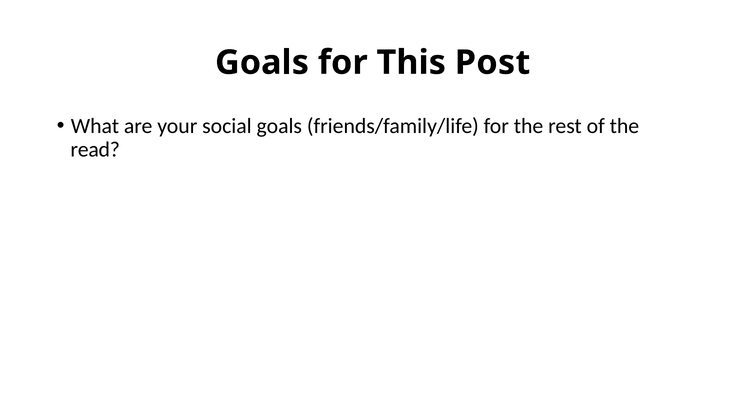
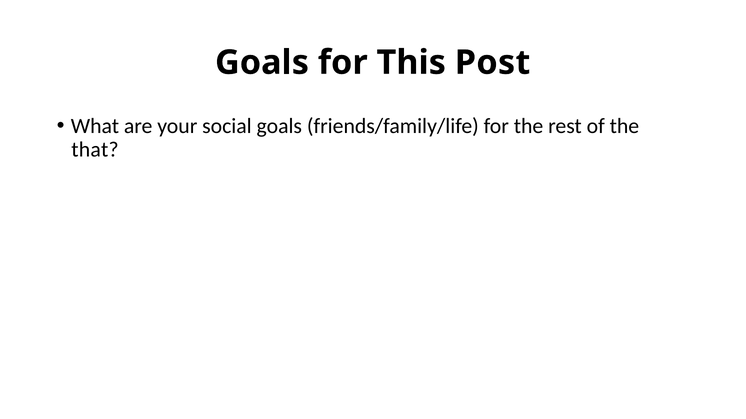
read: read -> that (95, 150)
